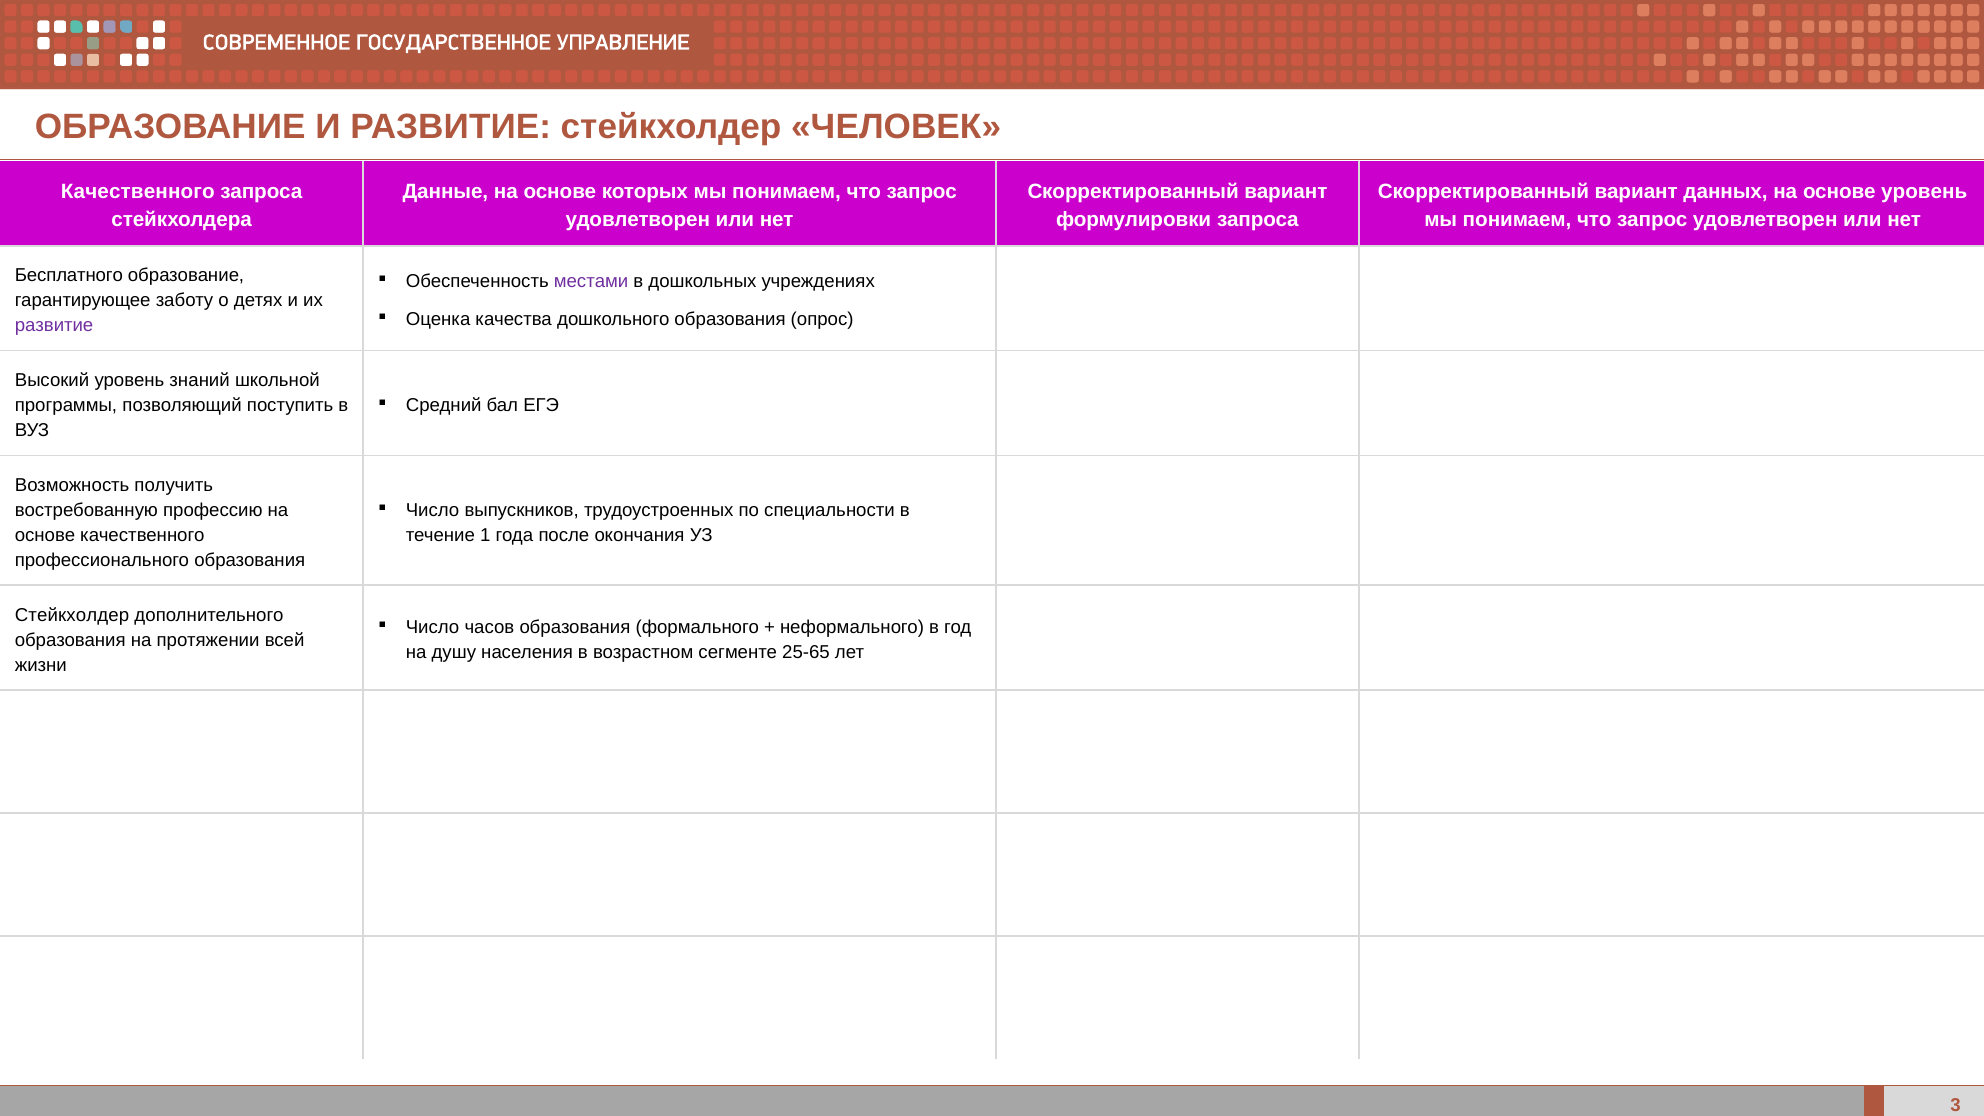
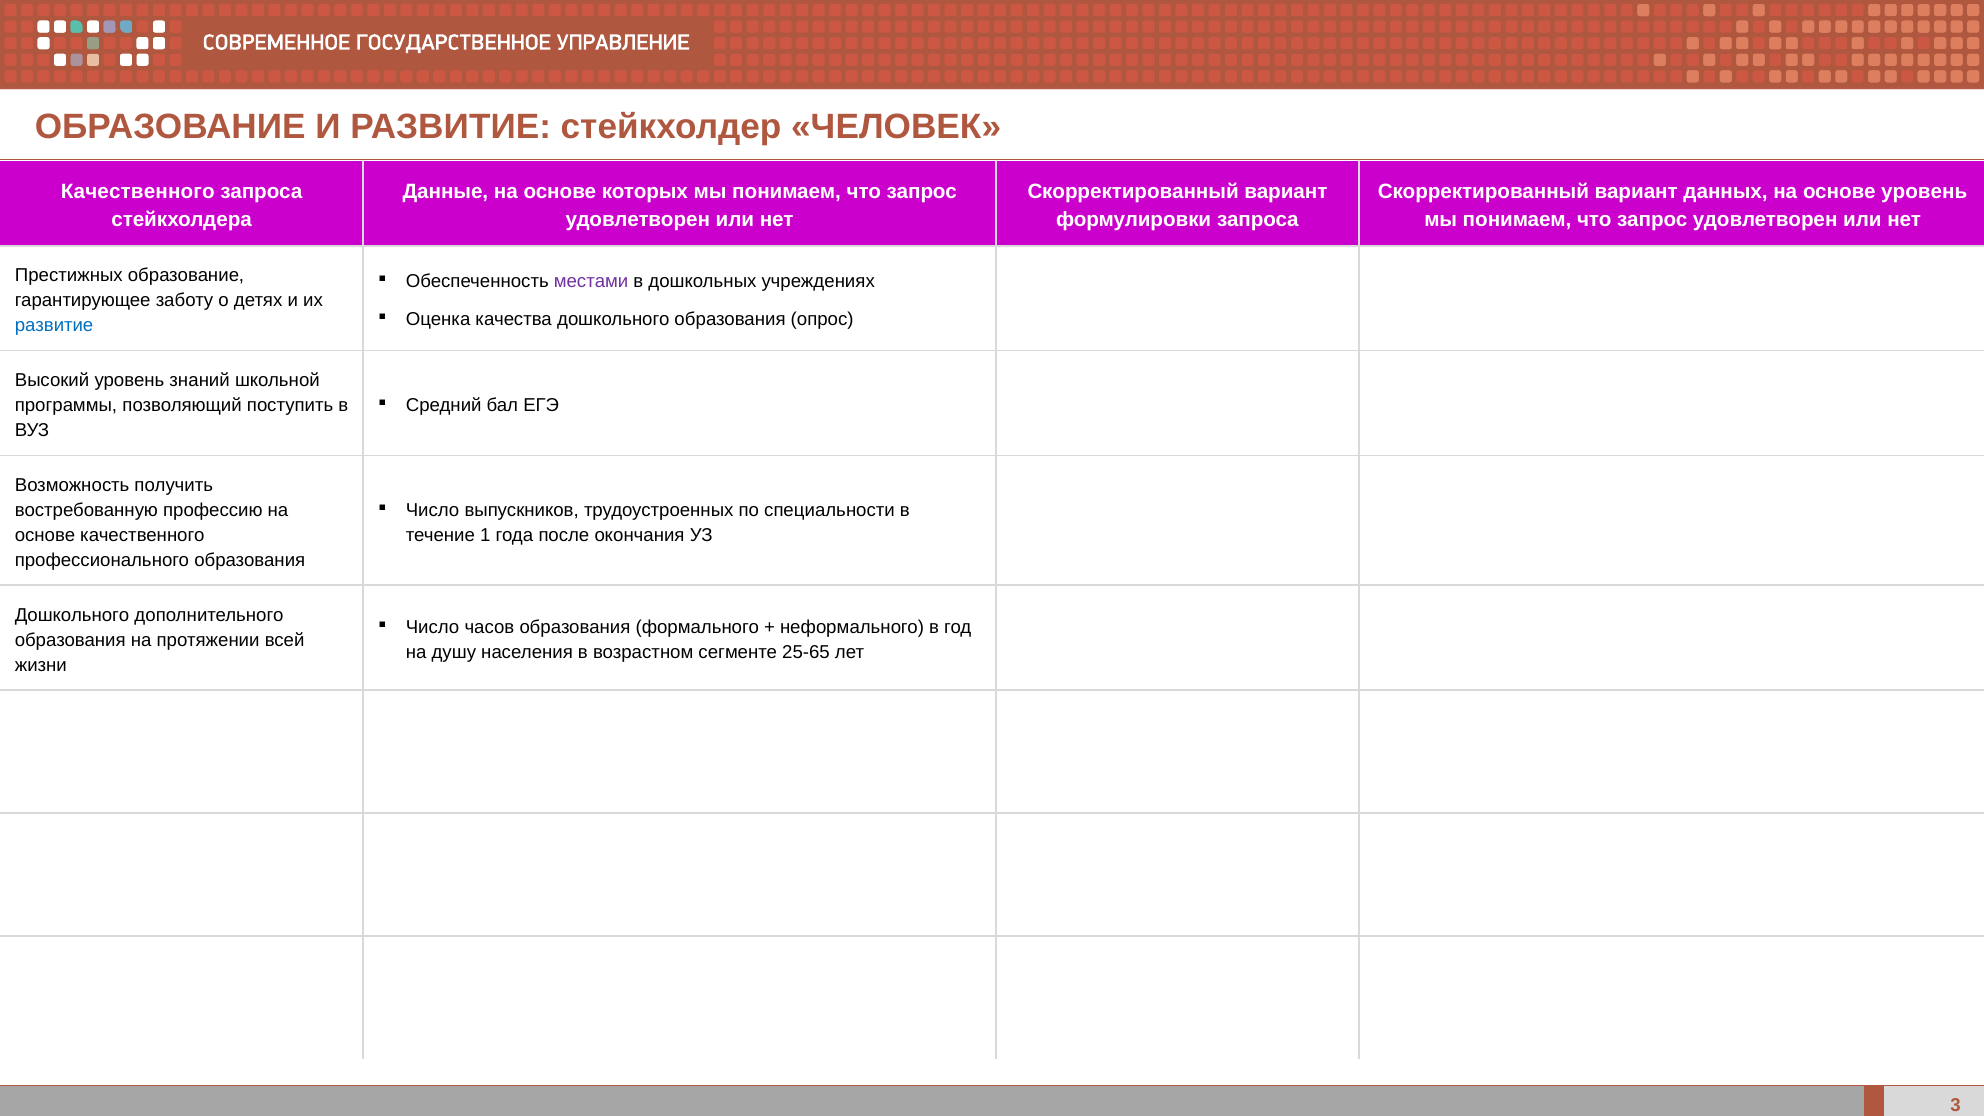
Бесплатного: Бесплатного -> Престижных (69, 276)
развитие colour: purple -> blue (54, 326)
Стейкхолдер: Стейкхолдер -> Дошкольного (72, 615)
